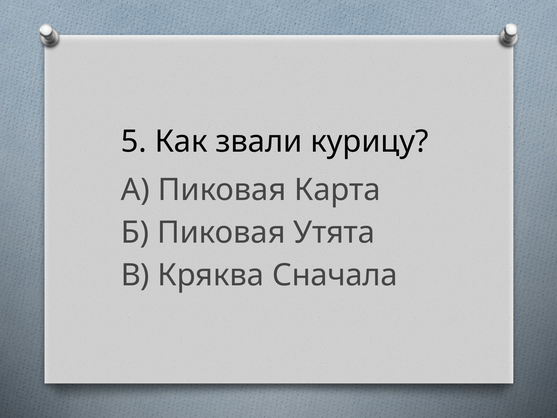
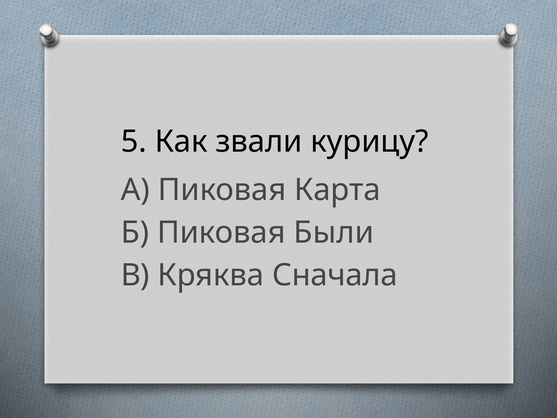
Утята: Утята -> Были (334, 233)
